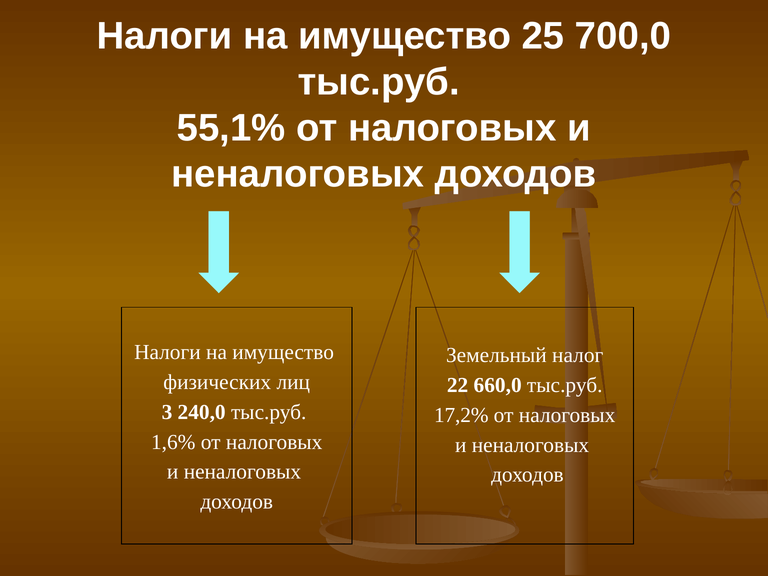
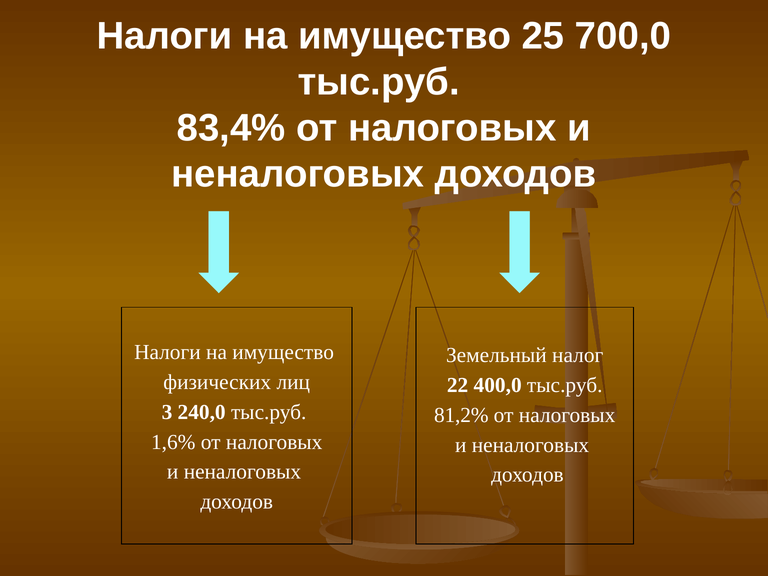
55,1%: 55,1% -> 83,4% (231, 128)
660,0: 660,0 -> 400,0 (498, 385)
17,2%: 17,2% -> 81,2% (461, 415)
